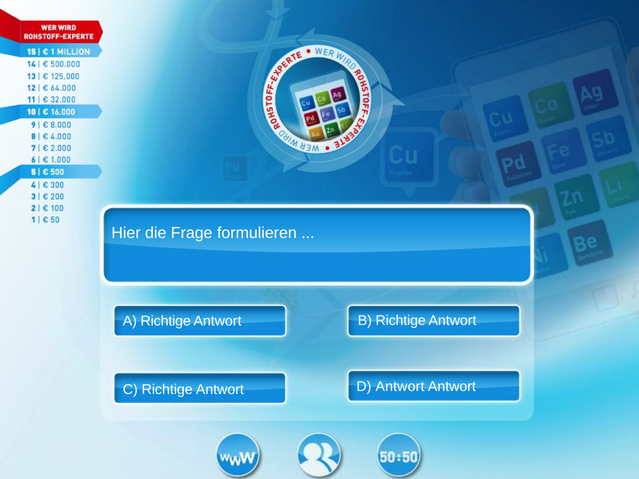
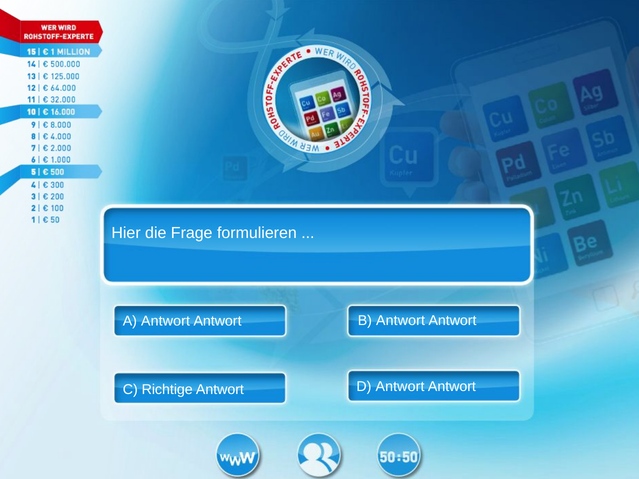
A Richtige: Richtige -> Antwort (166, 321)
B Richtige: Richtige -> Antwort (401, 321)
